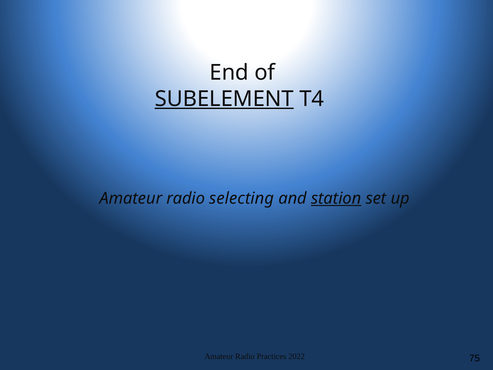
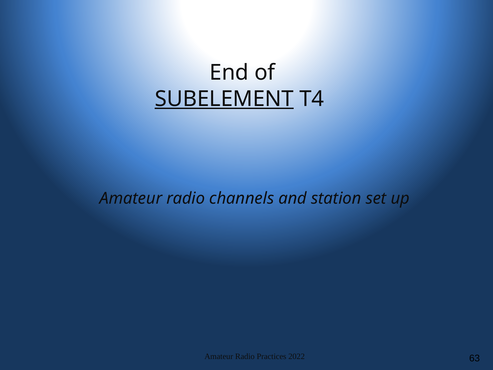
selecting: selecting -> channels (242, 198)
station underline: present -> none (336, 198)
75: 75 -> 63 (475, 358)
